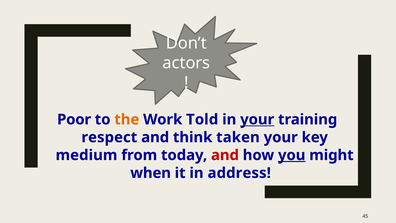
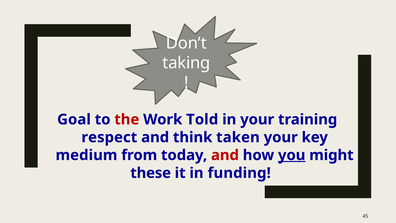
actors: actors -> taking (186, 63)
Poor: Poor -> Goal (74, 119)
the colour: orange -> red (127, 119)
your underline: present -> none (257, 119)
when: when -> these (151, 173)
address: address -> funding (239, 173)
